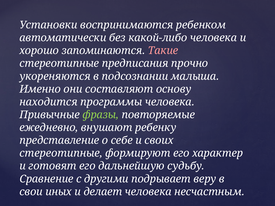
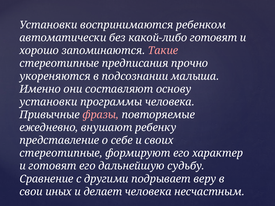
какой-либо человека: человека -> готовят (214, 38)
находится: находится -> установки (49, 102)
фразы colour: light green -> pink (101, 115)
